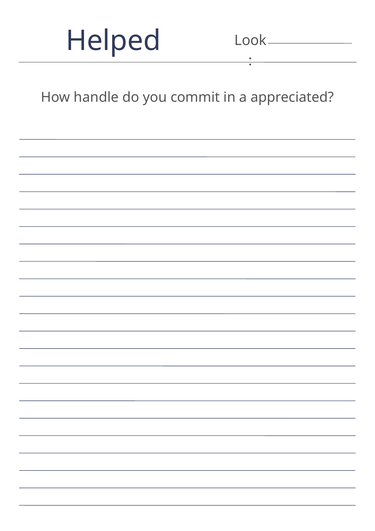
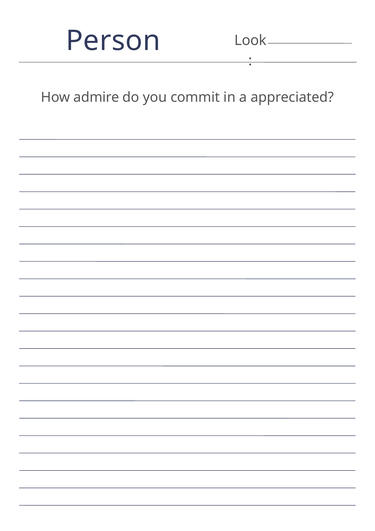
Helped: Helped -> Person (113, 41)
handle: handle -> admire (96, 97)
